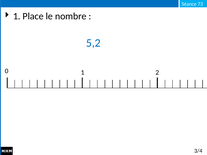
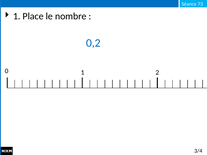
5,2: 5,2 -> 0,2 (93, 43)
